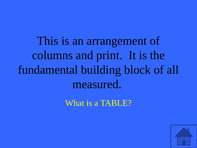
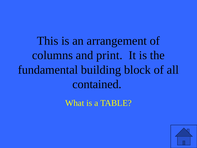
measured: measured -> contained (97, 84)
